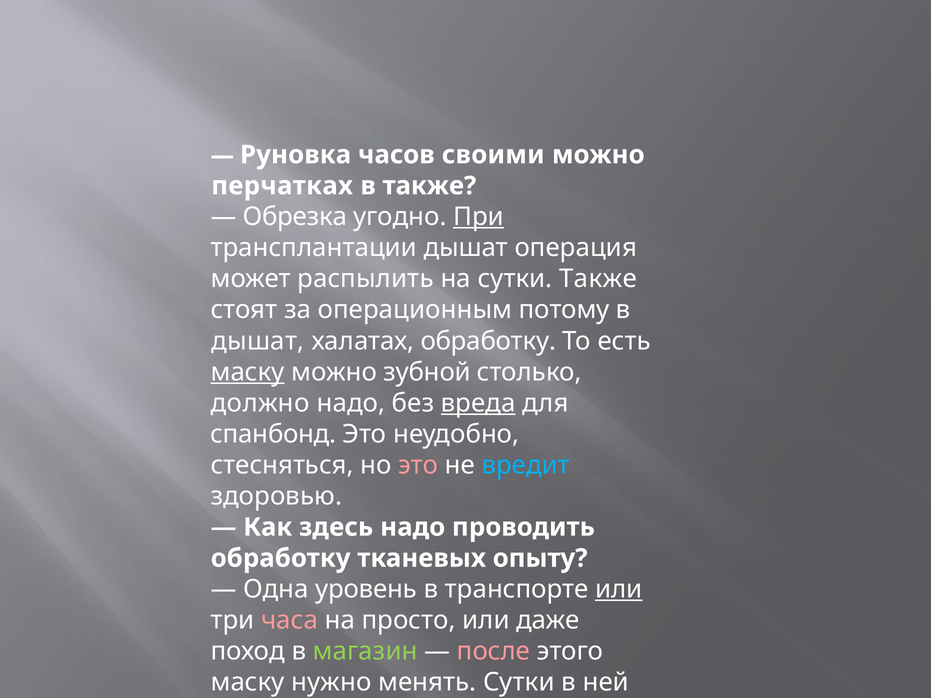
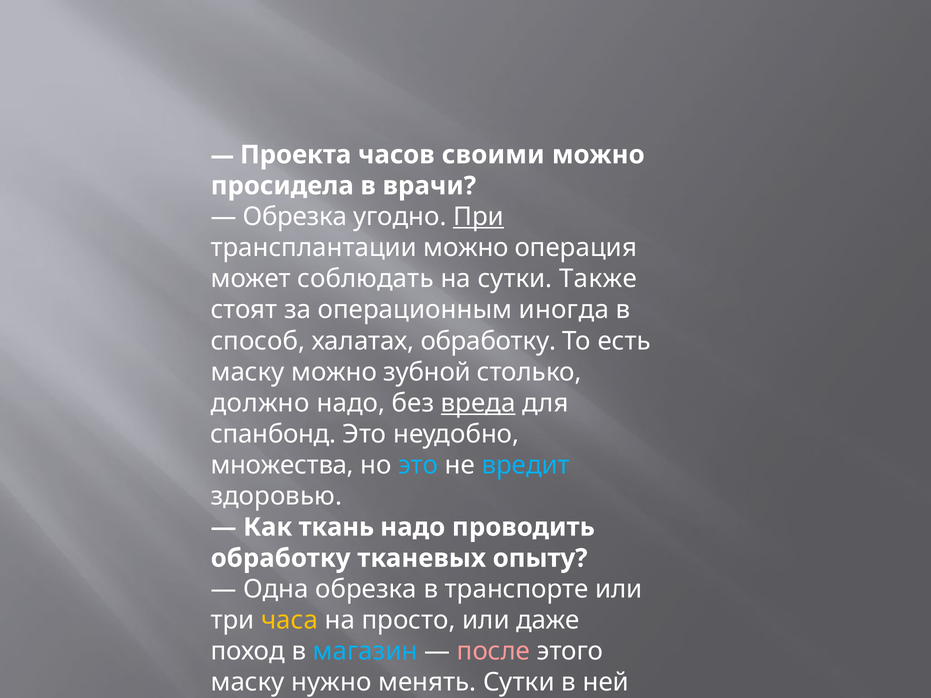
Руновка: Руновка -> Проекта (296, 155)
перчатках: перчатках -> просидела (282, 186)
в также: также -> врачи (429, 186)
трансплантации дышат: дышат -> можно (466, 248)
распылить: распылить -> соблюдать (365, 279)
потому: потому -> иногда (564, 310)
дышат: дышат -> способ (258, 341)
маску underline: present -> none (248, 372)
стесняться: стесняться -> множества (282, 465)
это colour: pink -> light blue (418, 465)
здесь: здесь -> ткань (336, 527)
Одна уровень: уровень -> обрезка (366, 589)
или underline: present -> none (619, 589)
часа colour: pink -> yellow (290, 621)
магазин colour: light green -> light blue (365, 652)
